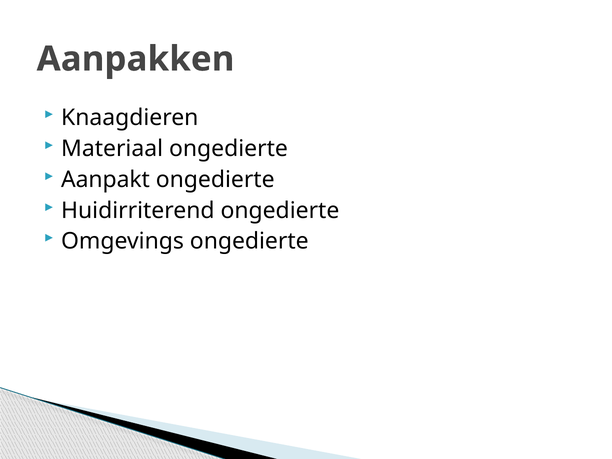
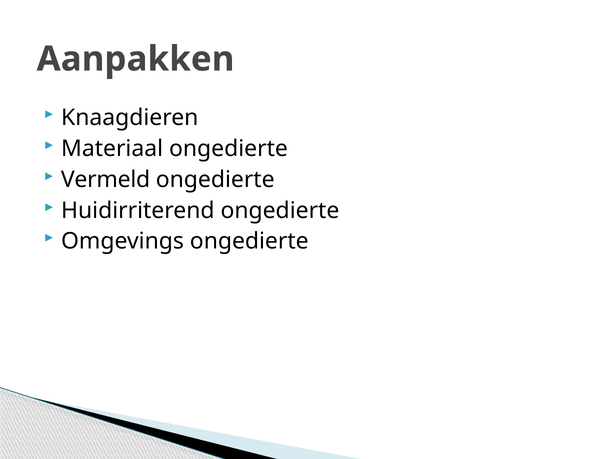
Aanpakt: Aanpakt -> Vermeld (106, 179)
